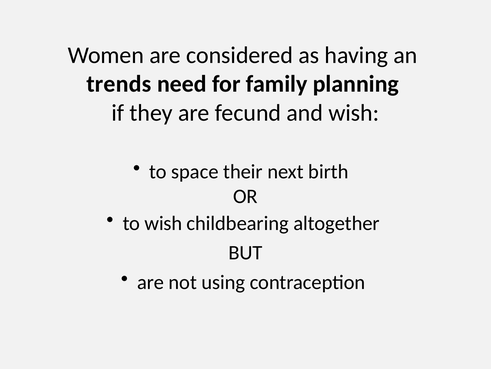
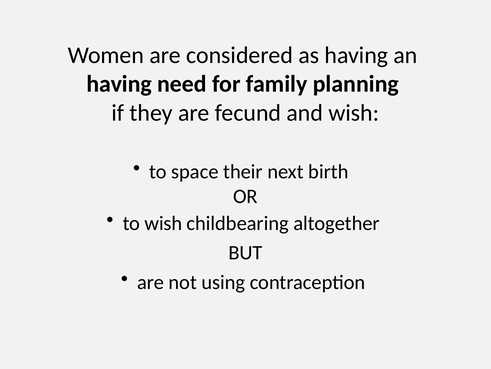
trends: trends -> having (119, 84)
